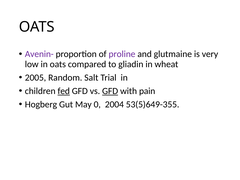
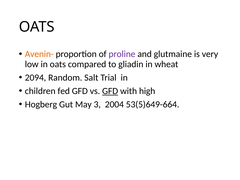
Avenin- colour: purple -> orange (39, 54)
2005: 2005 -> 2094 (35, 78)
fed underline: present -> none (64, 91)
pain: pain -> high (147, 91)
0: 0 -> 3 (97, 104)
53(5)649-355: 53(5)649-355 -> 53(5)649-664 (153, 104)
